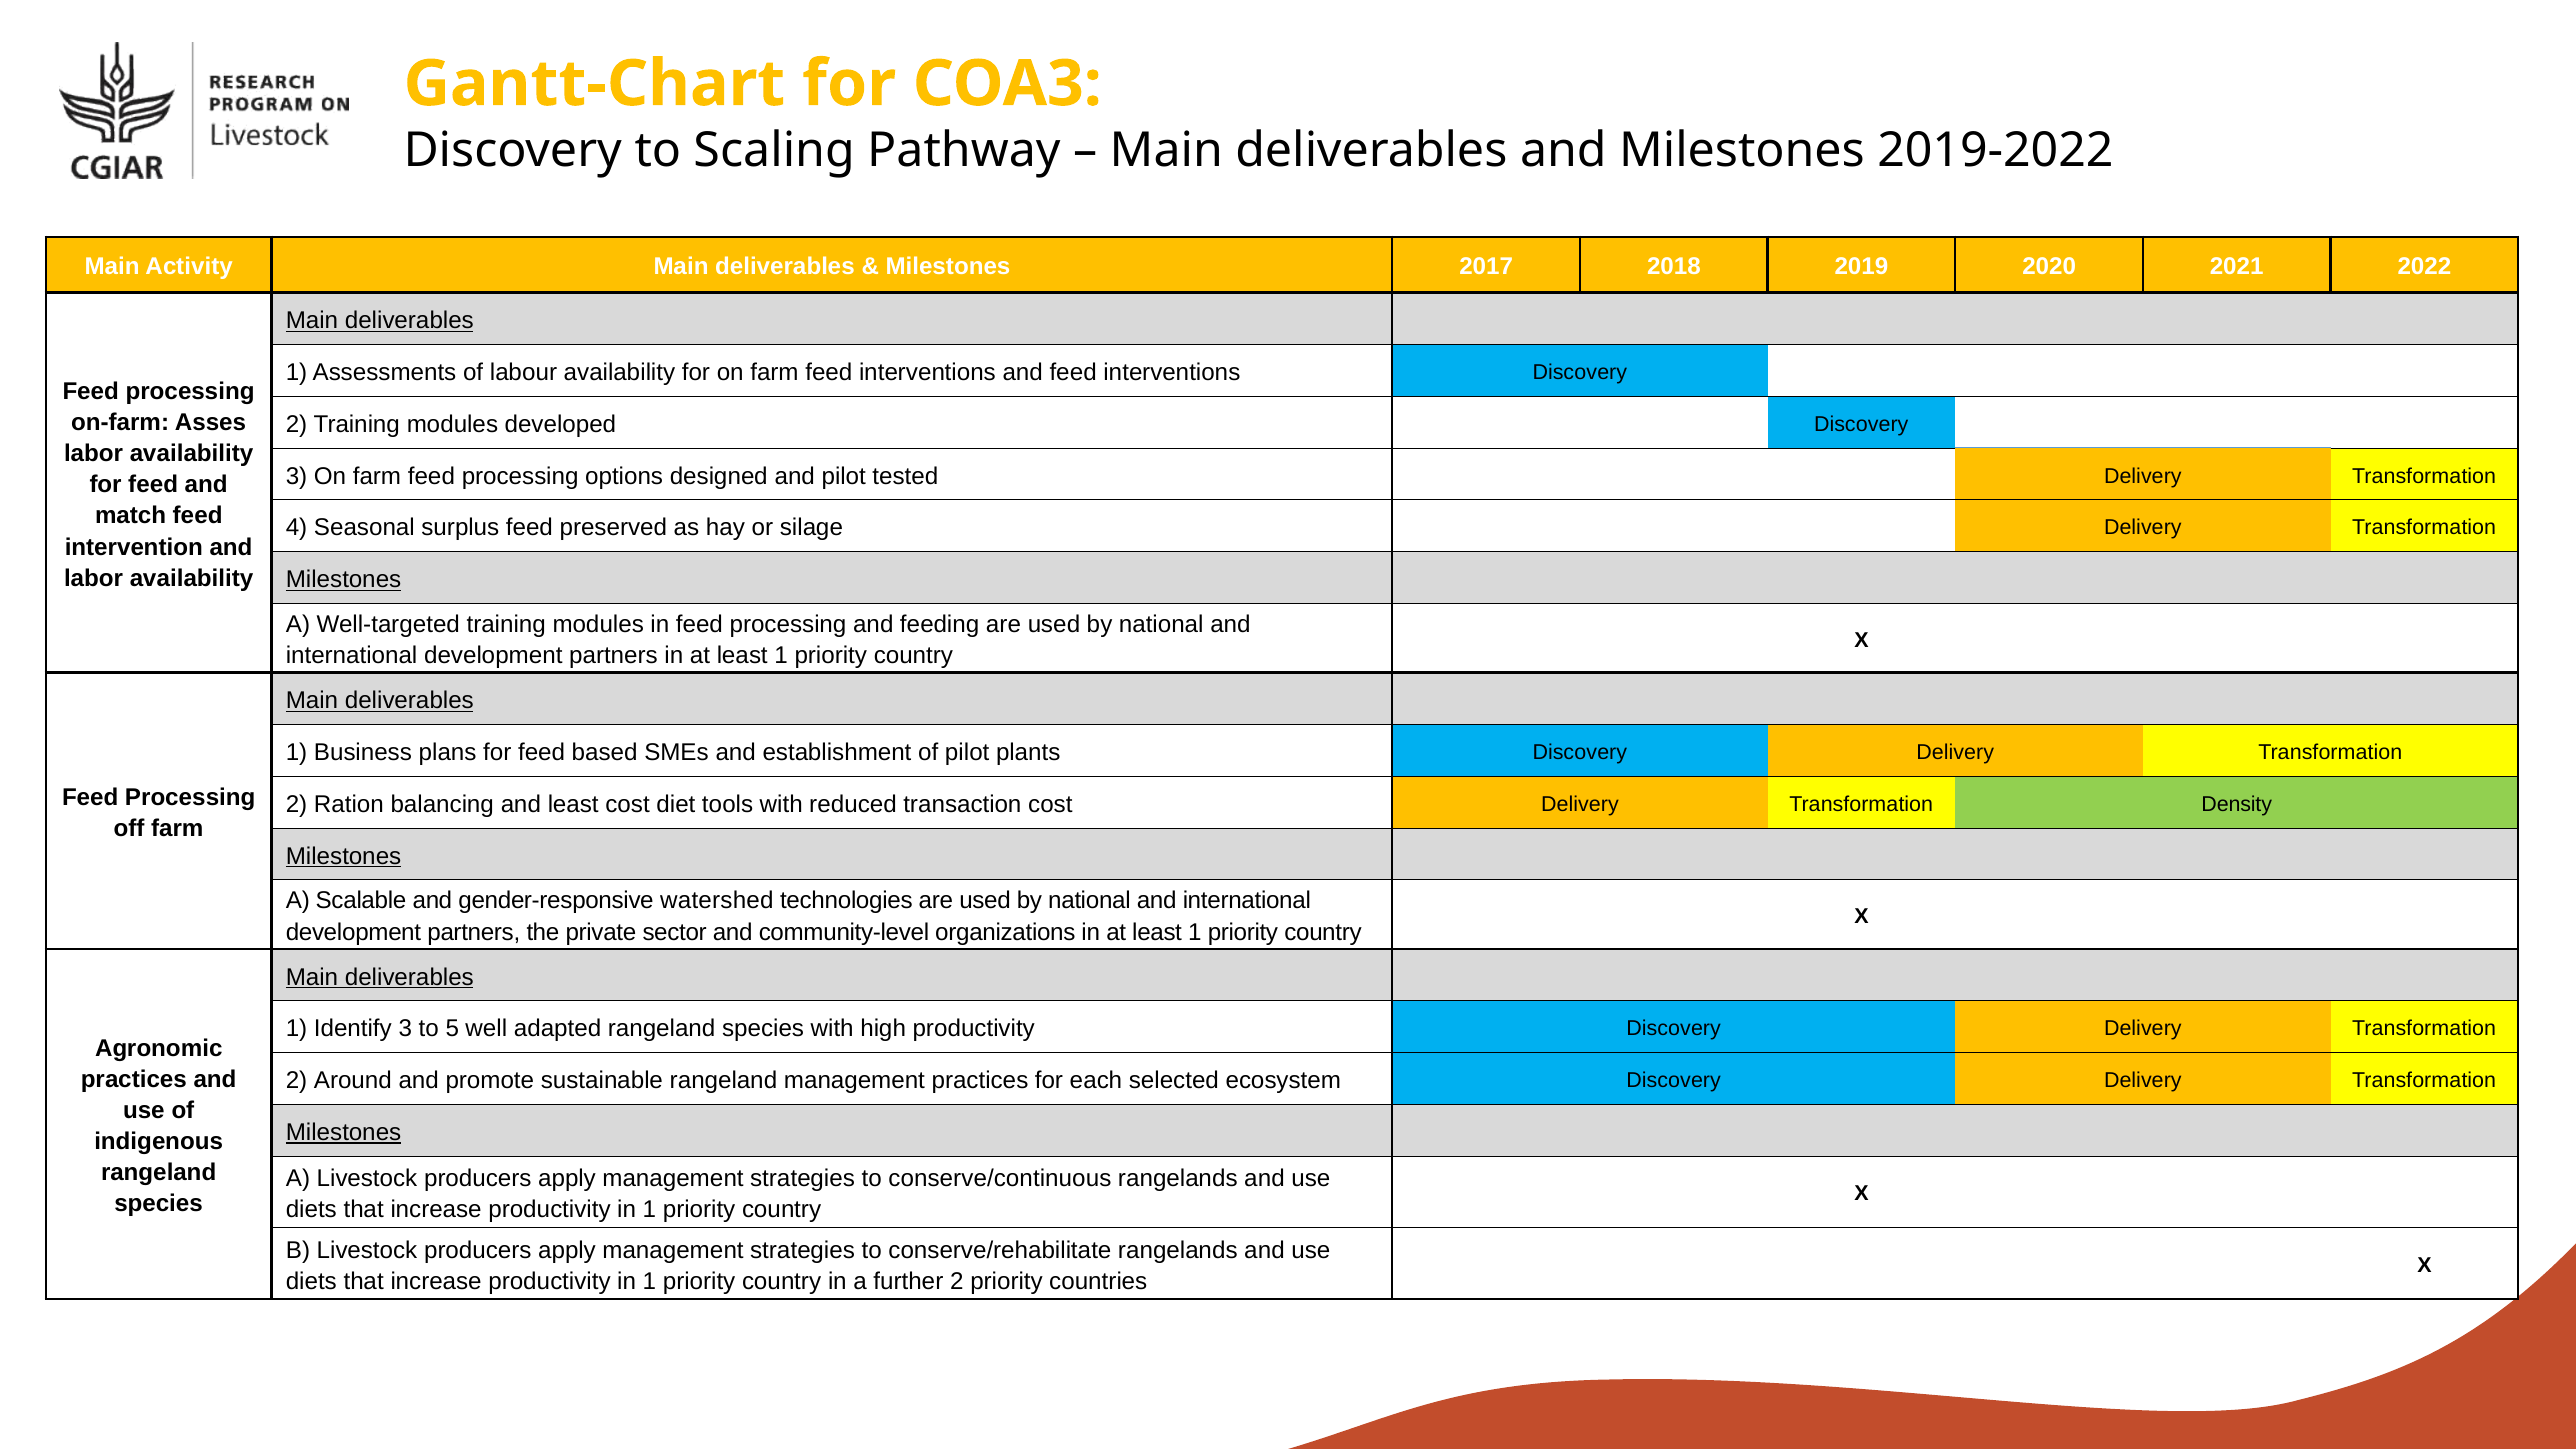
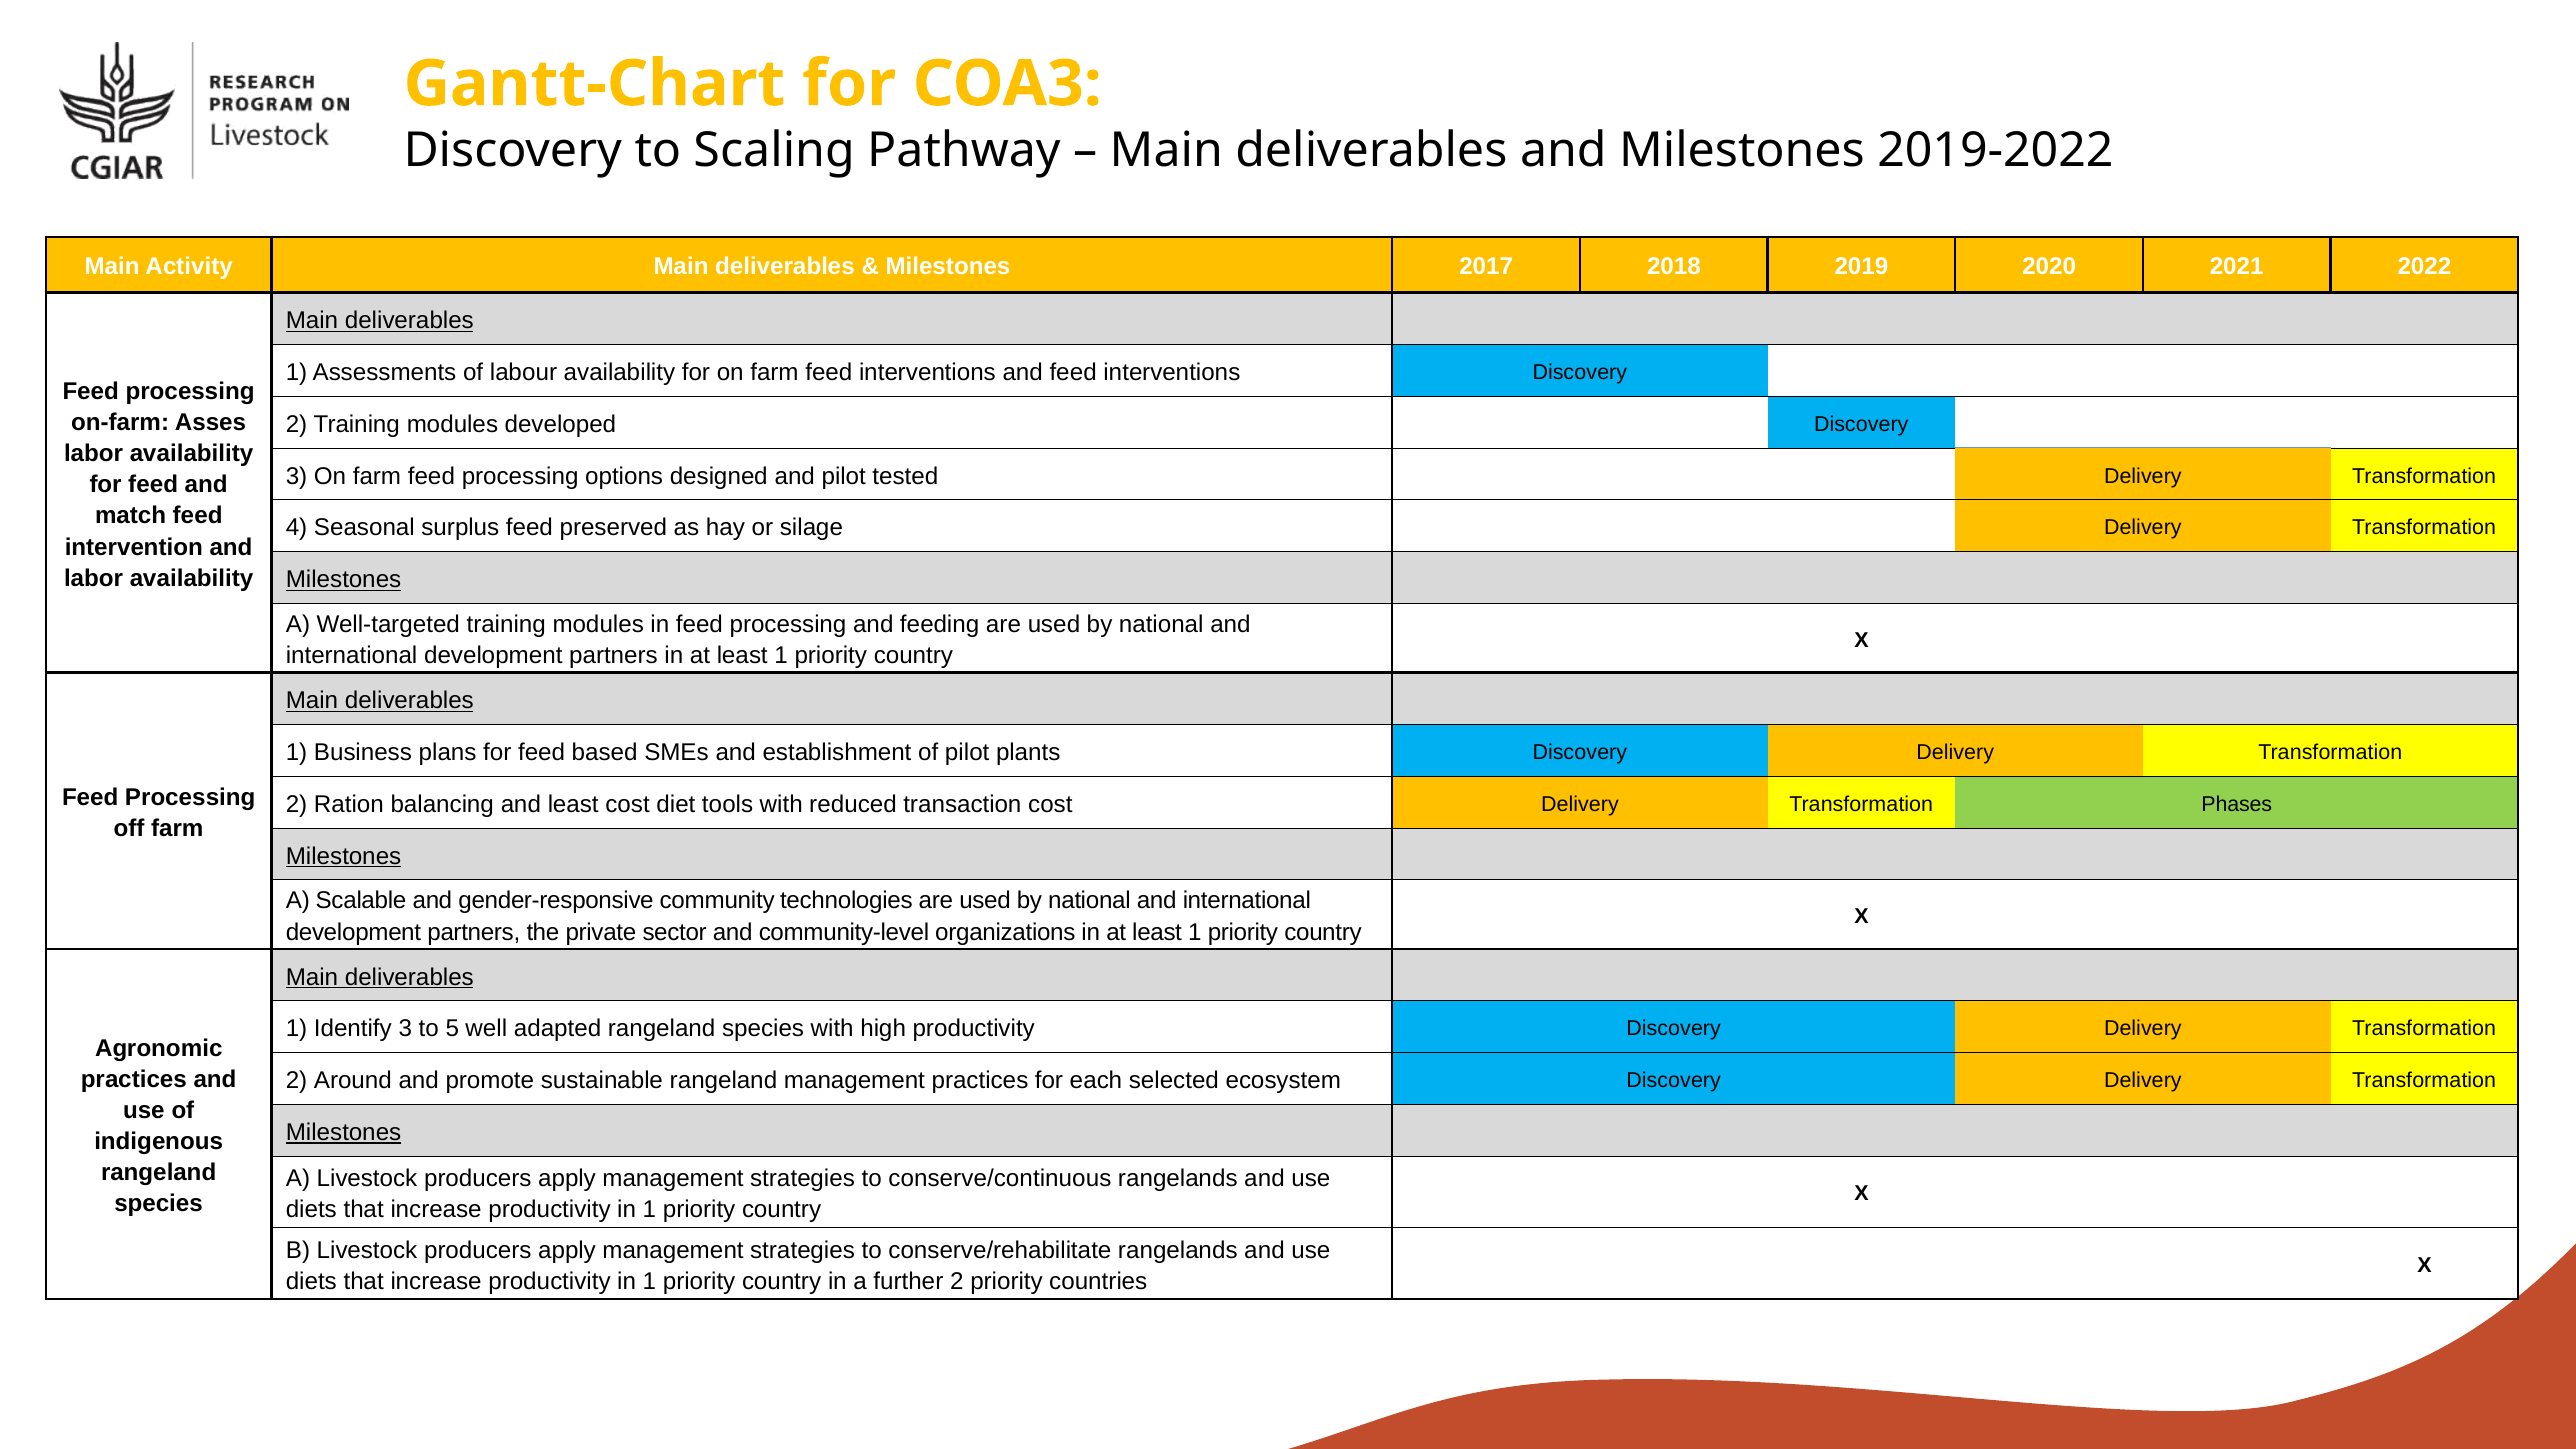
Density: Density -> Phases (2237, 804)
watershed: watershed -> community (717, 901)
